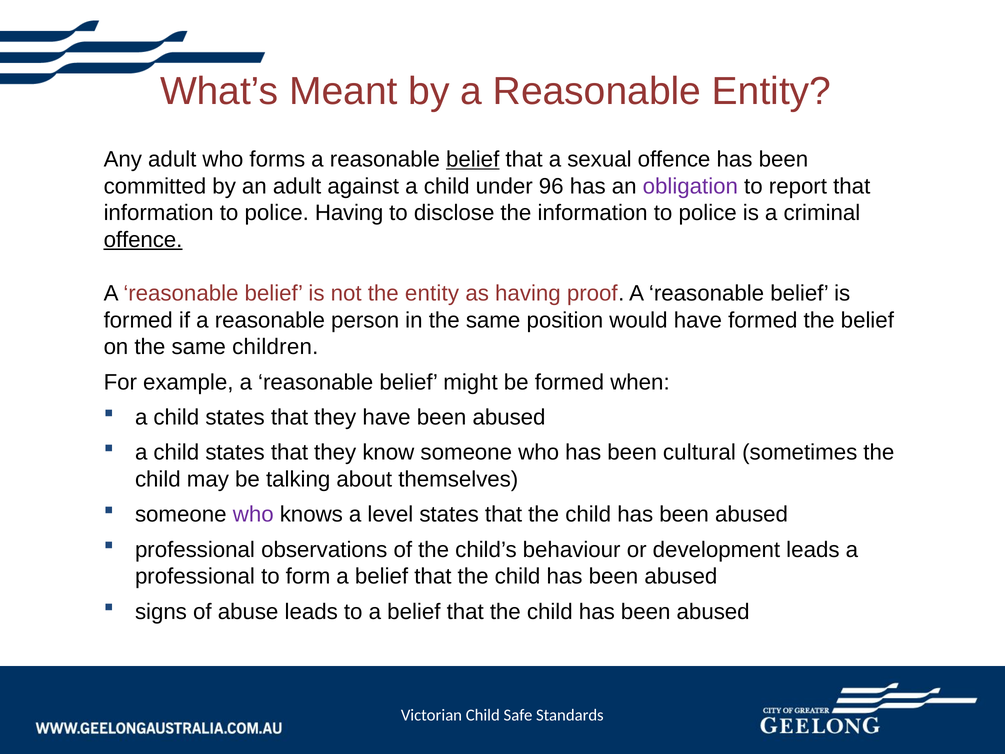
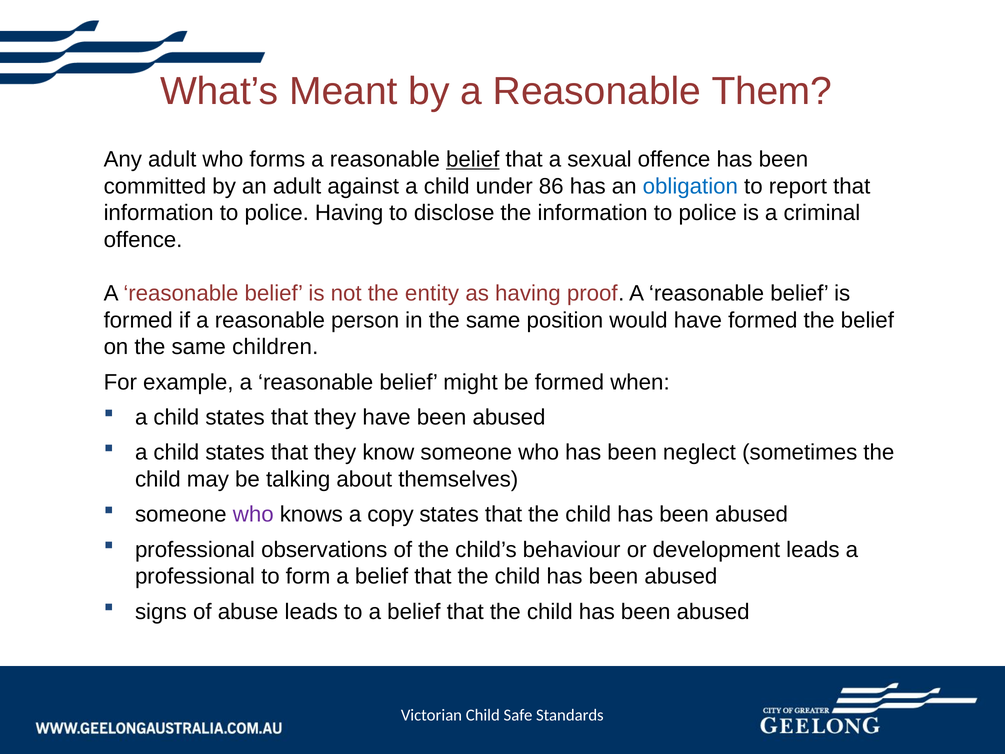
Reasonable Entity: Entity -> Them (772, 91)
96: 96 -> 86 (551, 186)
obligation colour: purple -> blue (690, 186)
offence underline: present -> none (143, 240)
cultural: cultural -> neglect (699, 452)
level: level -> copy (390, 514)
